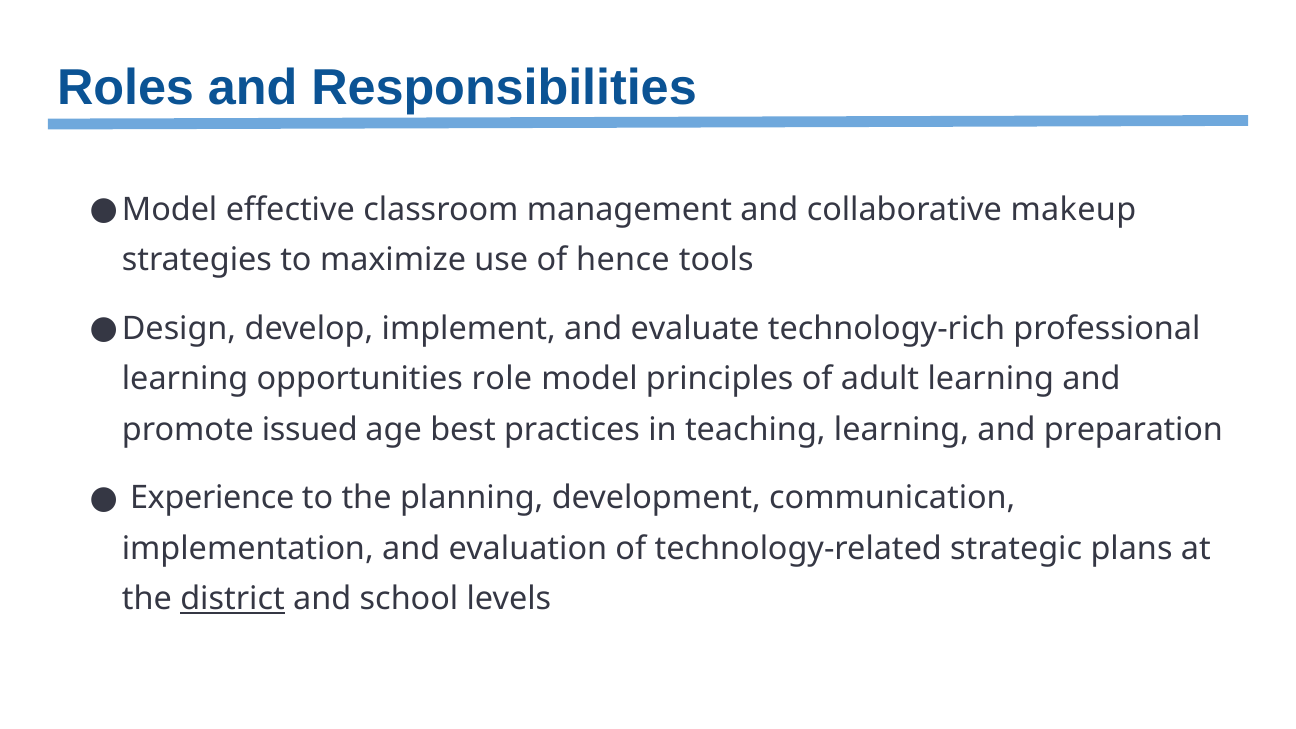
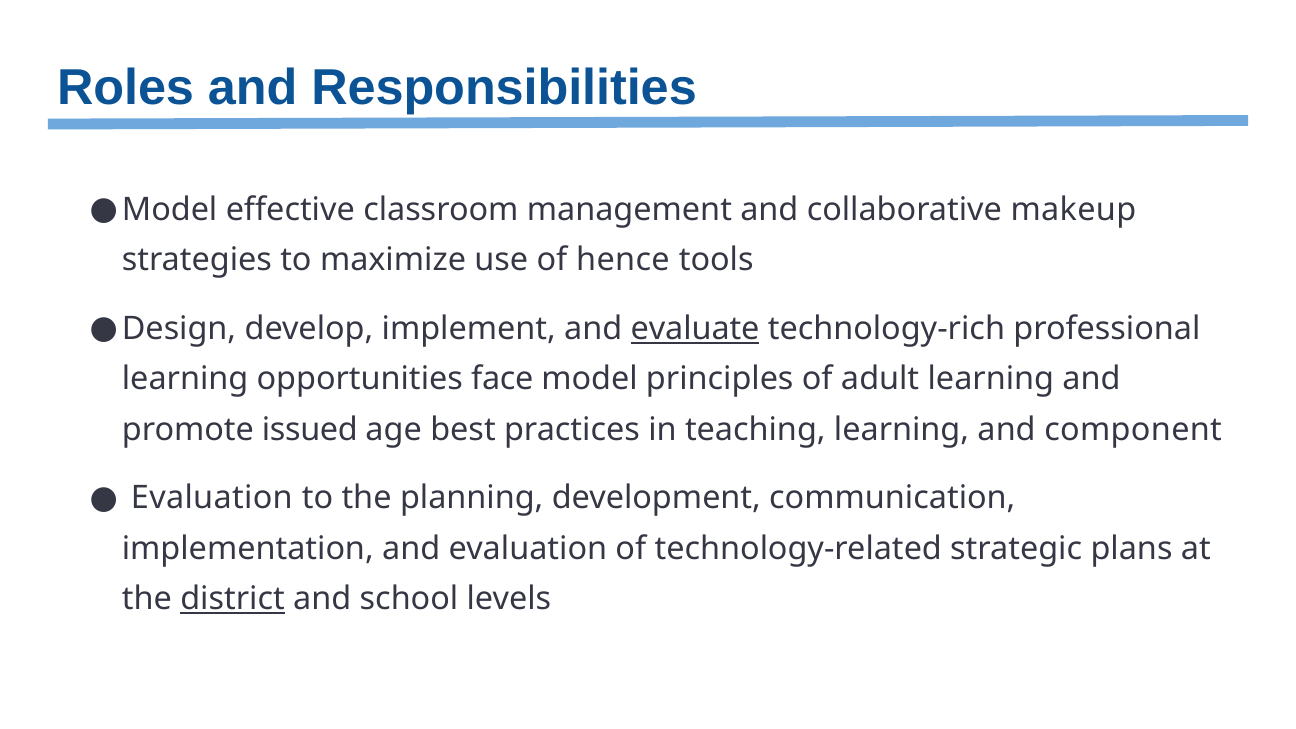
evaluate underline: none -> present (695, 329)
role: role -> face (502, 379)
preparation: preparation -> component (1133, 430)
Experience: Experience -> Evaluation (212, 498)
